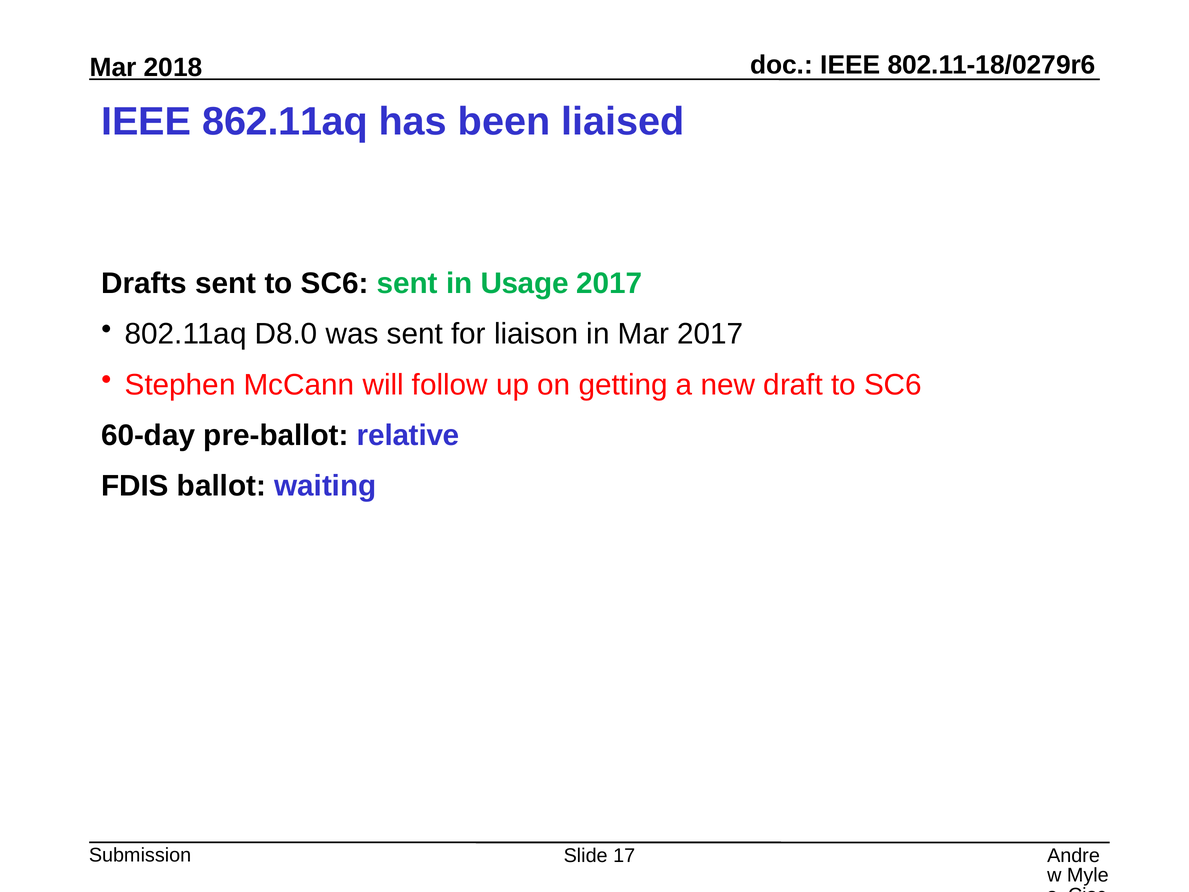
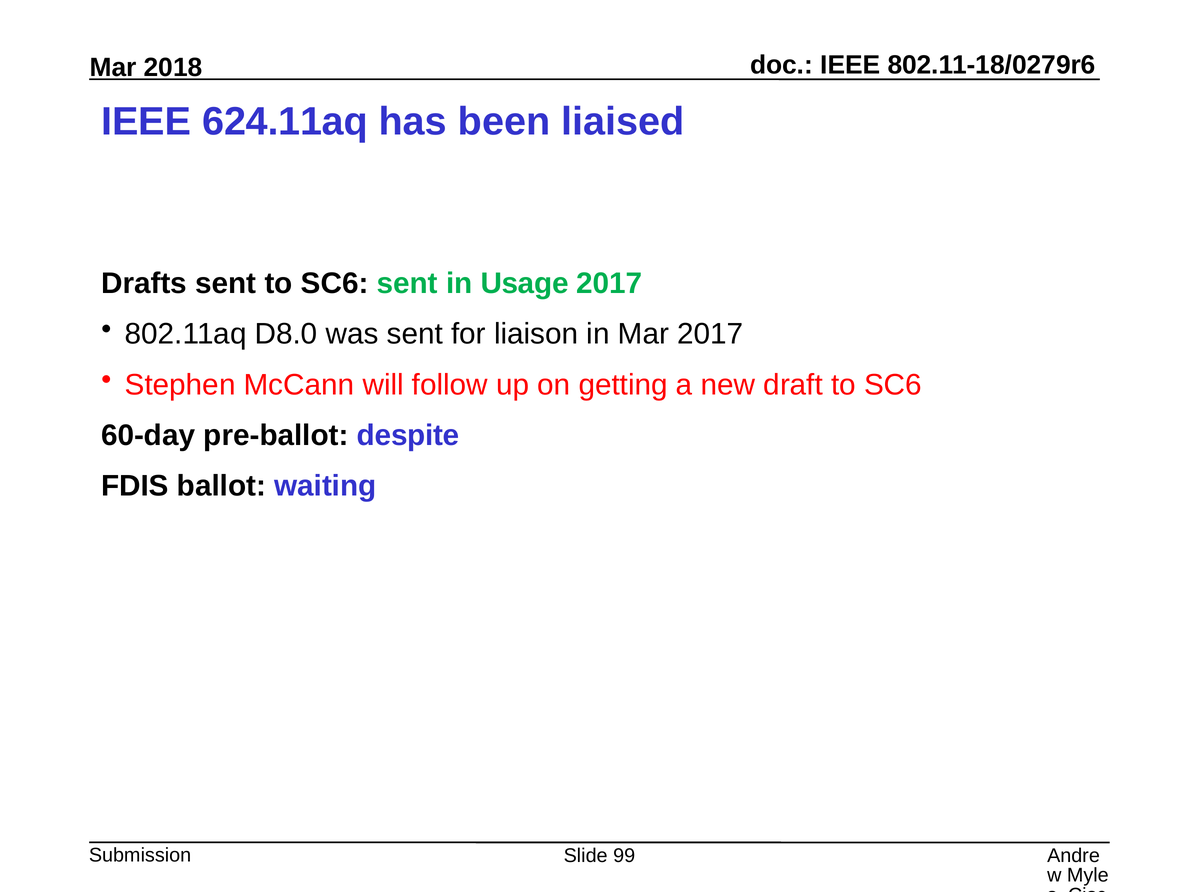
862.11aq: 862.11aq -> 624.11aq (285, 122)
relative: relative -> despite (408, 435)
17: 17 -> 99 (624, 855)
